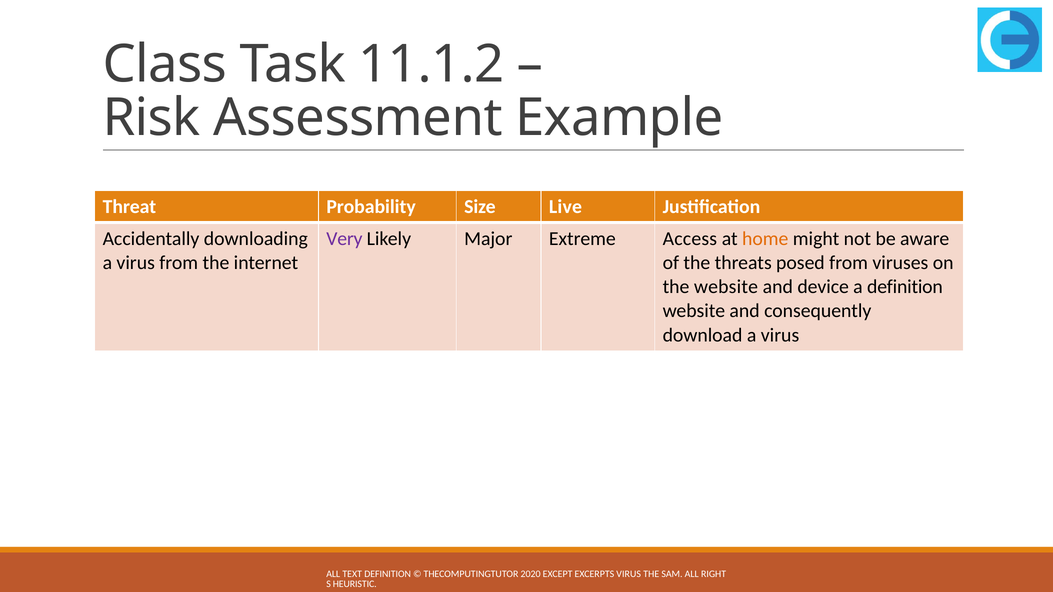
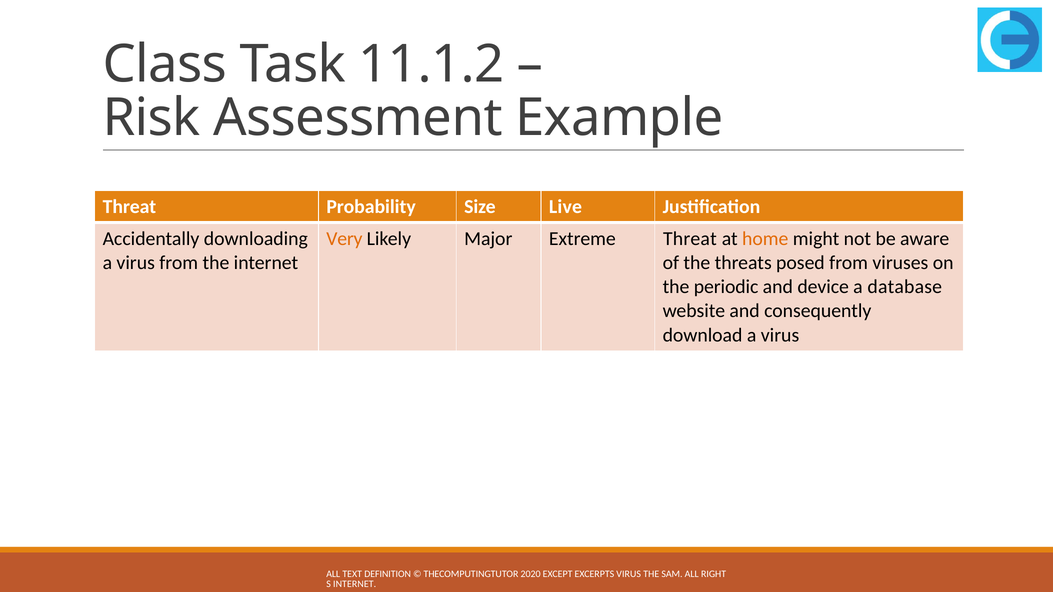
Very colour: purple -> orange (344, 239)
Extreme Access: Access -> Threat (690, 239)
the website: website -> periodic (726, 287)
a definition: definition -> database (905, 287)
HEURISTIC: HEURISTIC -> INTERNET (355, 584)
